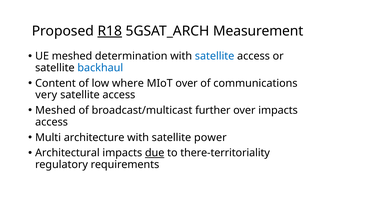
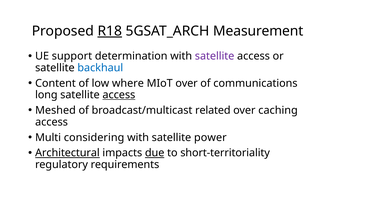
UE meshed: meshed -> support (72, 56)
satellite colour: blue -> purple (215, 56)
very: very -> long (46, 95)
access underline: none -> present (119, 95)
further: further -> related (213, 110)
over impacts: impacts -> caching (278, 110)
architecture: architecture -> considering (94, 138)
Architectural underline: none -> present (67, 153)
there-territoriality: there-territoriality -> short-territoriality (225, 153)
